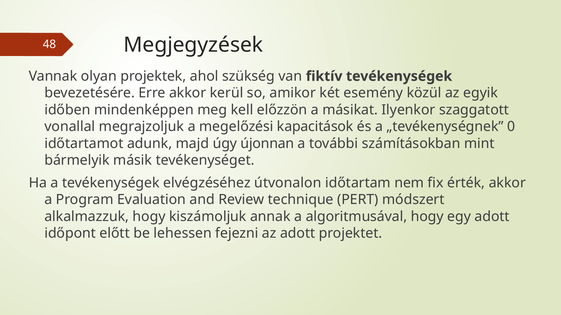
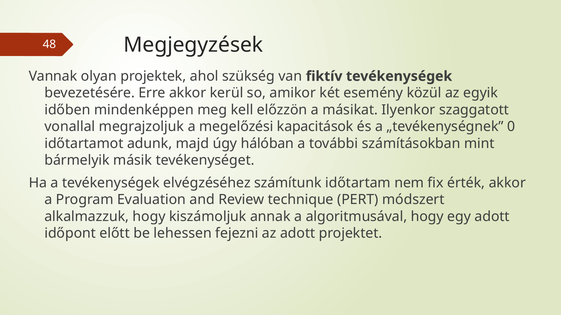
újonnan: újonnan -> hálóban (267, 144)
útvonalon: útvonalon -> számítunk (288, 183)
